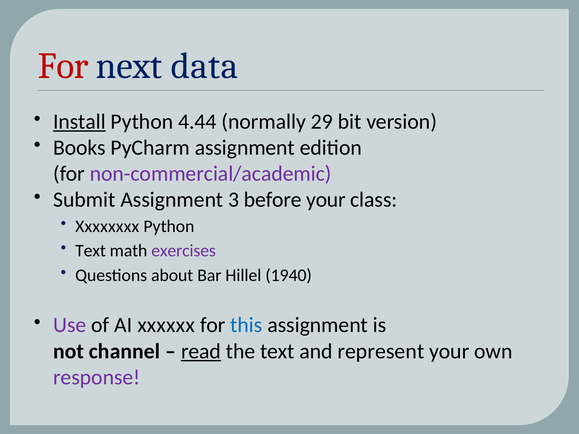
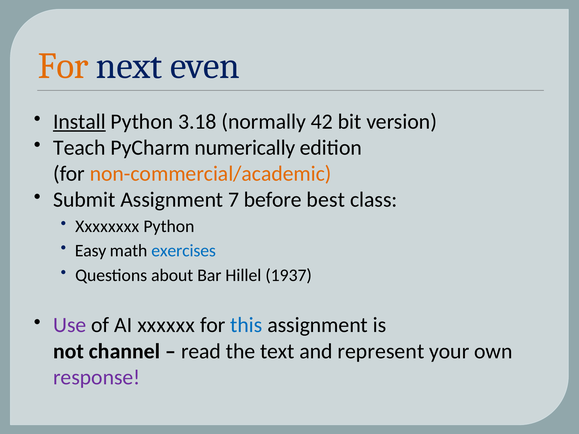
For colour: red -> orange (63, 66)
data: data -> even (205, 66)
4.44: 4.44 -> 3.18 (197, 122)
29: 29 -> 42 (322, 122)
Books: Books -> Teach (79, 148)
PyCharm assignment: assignment -> numerically (245, 148)
non-commercial/academic colour: purple -> orange (211, 174)
3: 3 -> 7 (234, 200)
before your: your -> best (326, 200)
Text: Text -> Easy (91, 251)
exercises colour: purple -> blue (184, 251)
1940: 1940 -> 1937 (289, 275)
read underline: present -> none (201, 351)
